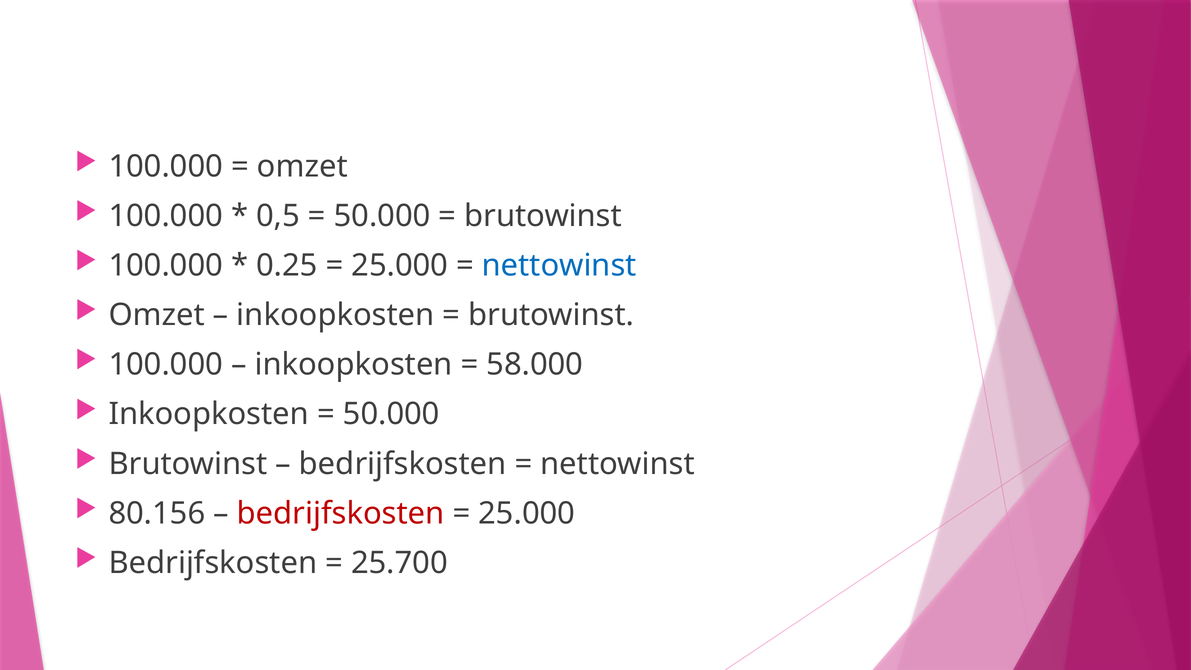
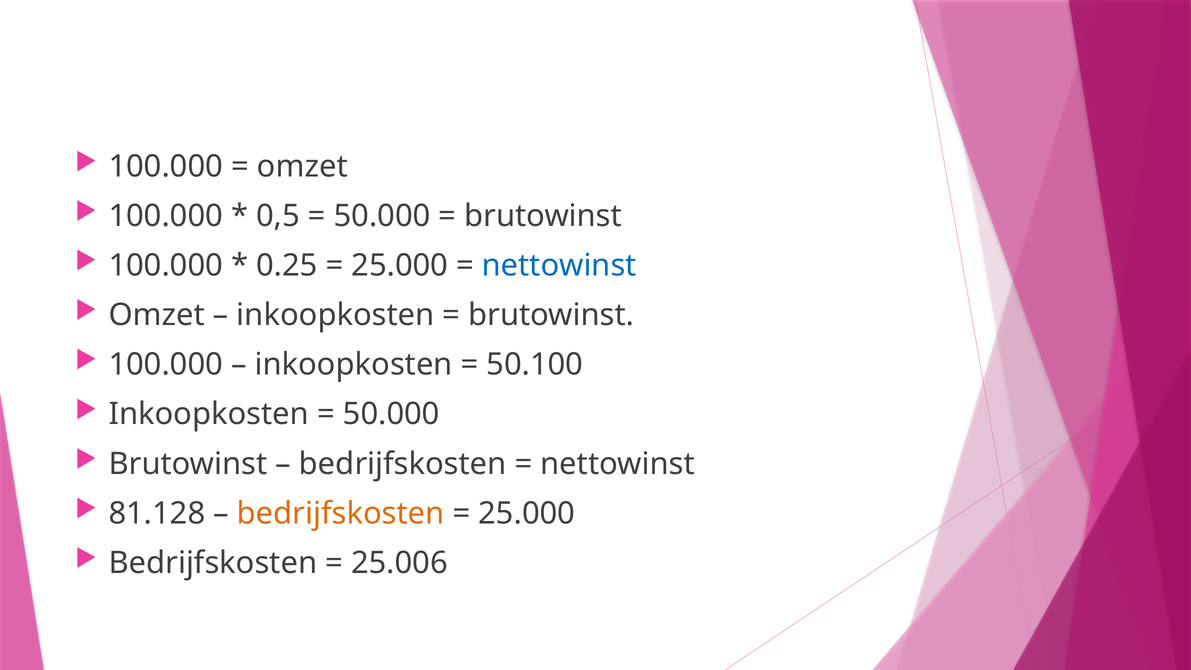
58.000: 58.000 -> 50.100 (535, 365)
80.156: 80.156 -> 81.128 (157, 513)
bedrijfskosten colour: red -> orange (341, 513)
25.700: 25.700 -> 25.006 (400, 563)
